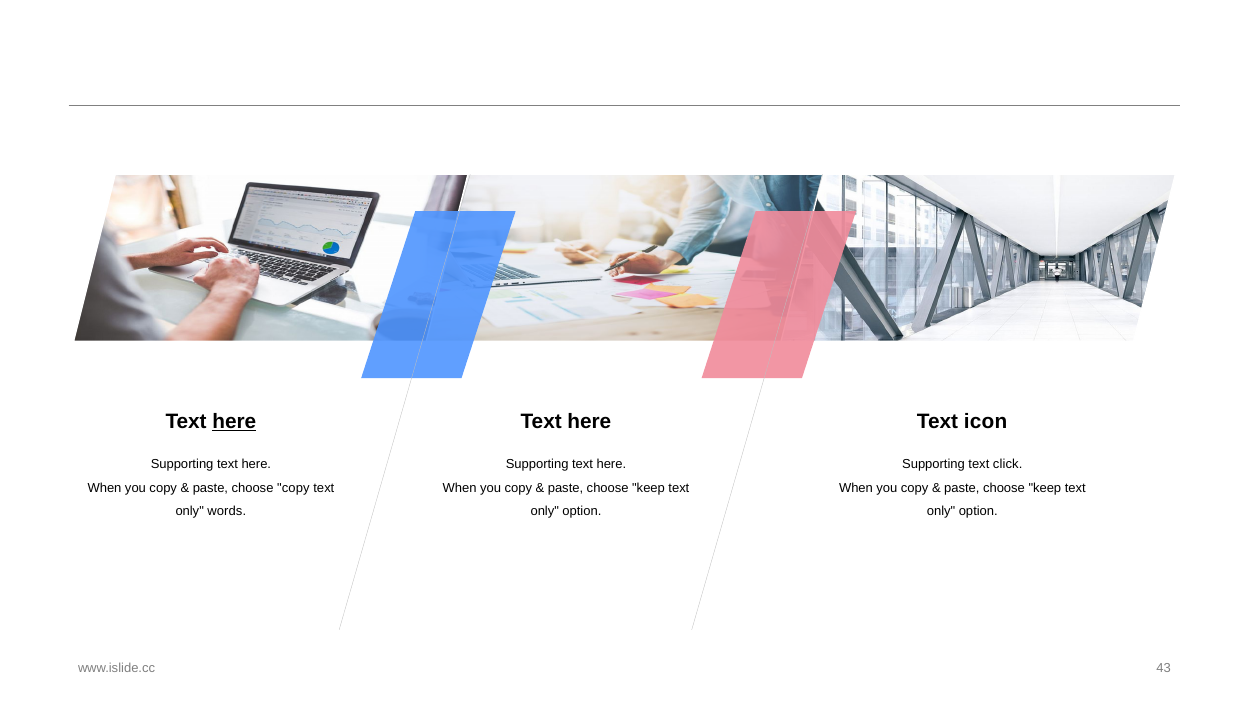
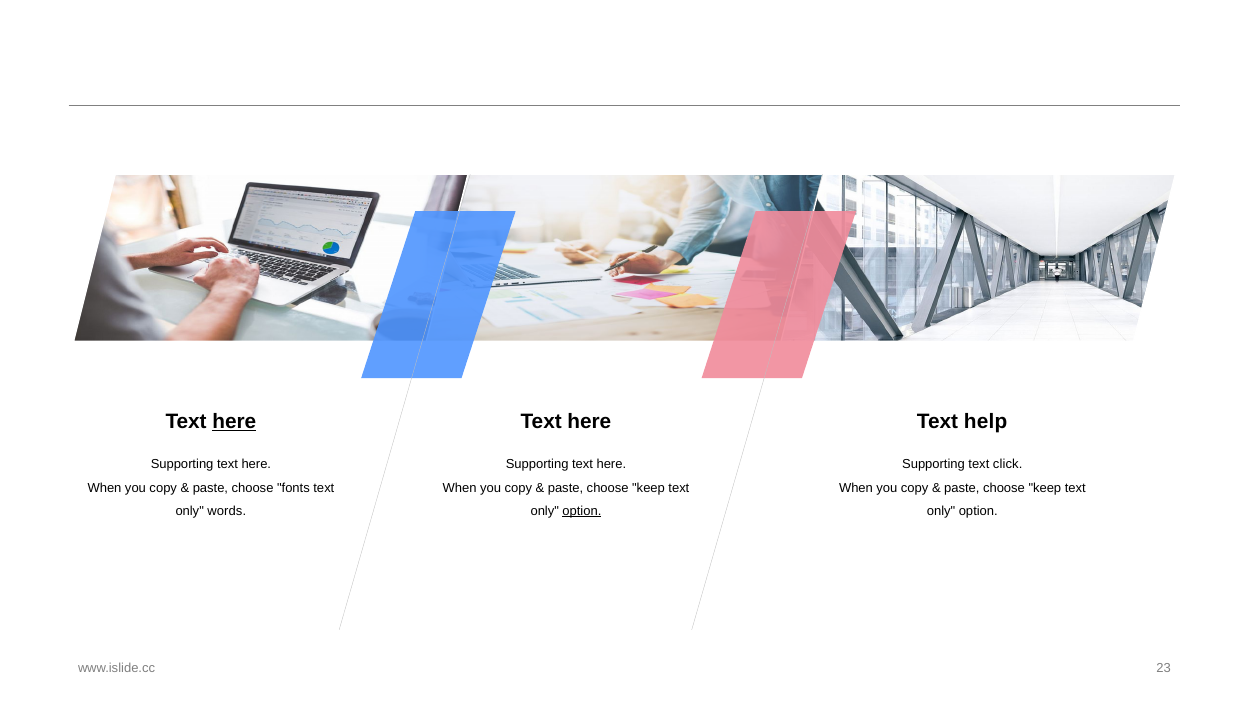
icon: icon -> help (986, 421)
choose copy: copy -> fonts (293, 487)
option underline: none -> present (582, 511)
43: 43 -> 23 (1164, 668)
